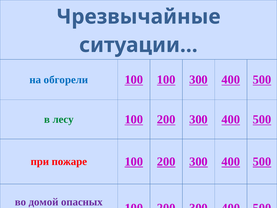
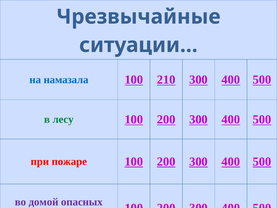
обгорели: обгорели -> намазала (66, 80)
100 100: 100 -> 210 (166, 80)
